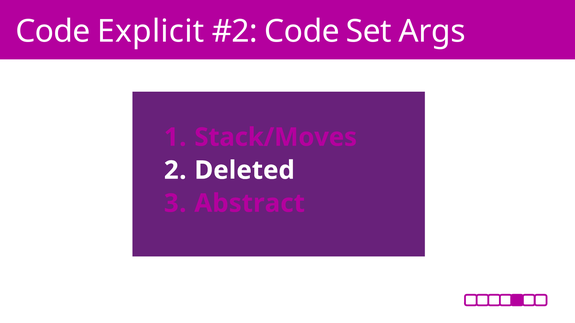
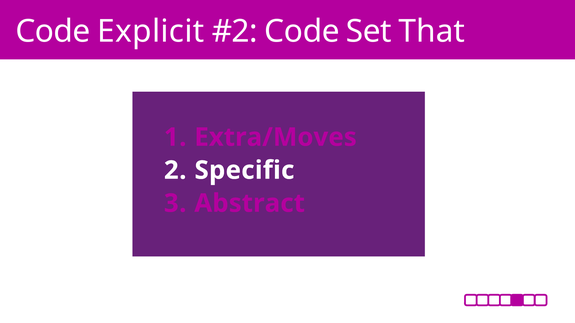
Args: Args -> That (432, 31)
Stack/Moves: Stack/Moves -> Extra/Moves (276, 137)
Deleted: Deleted -> Specific (244, 171)
